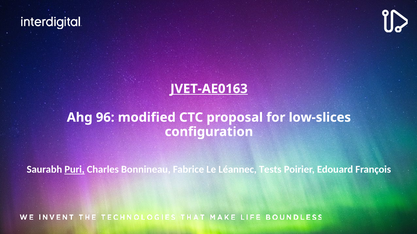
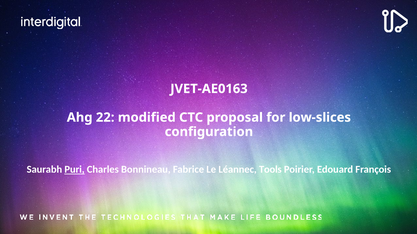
JVET-AE0163 underline: present -> none (209, 89)
96: 96 -> 22 (105, 118)
Tests: Tests -> Tools (270, 170)
